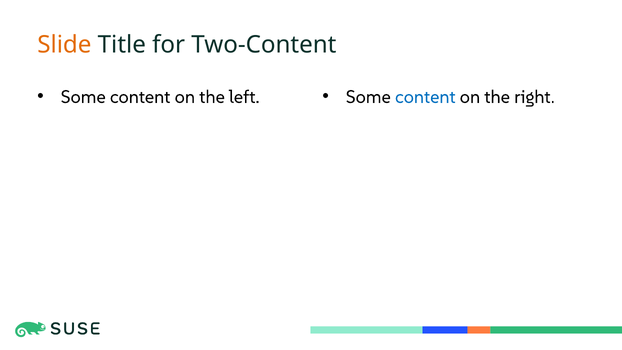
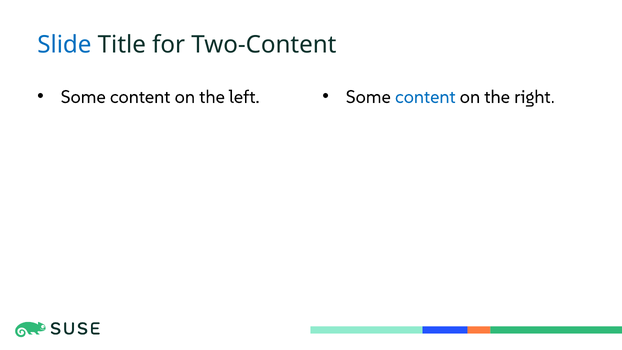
Slide colour: orange -> blue (64, 45)
